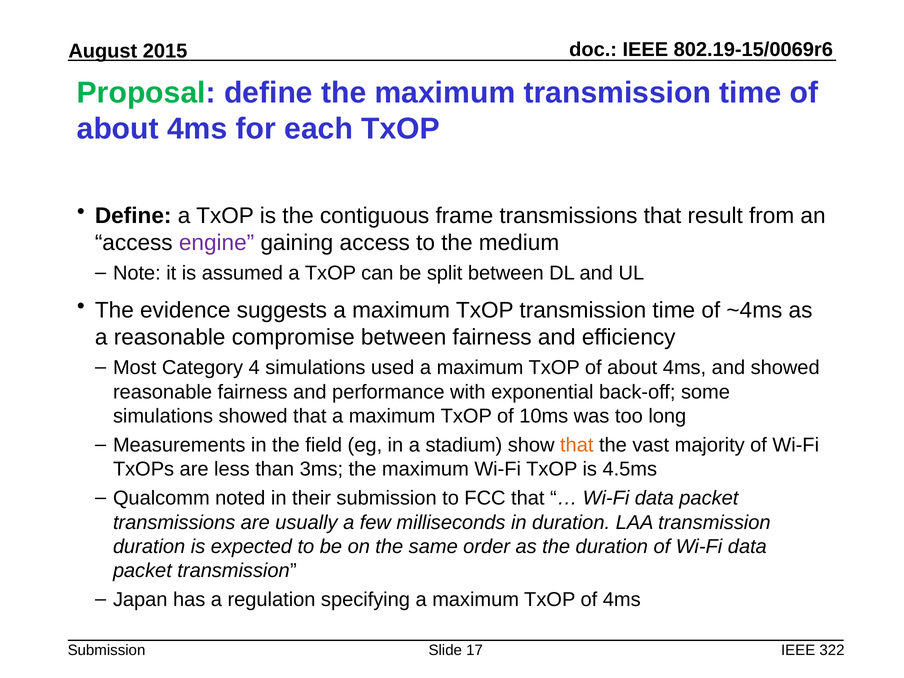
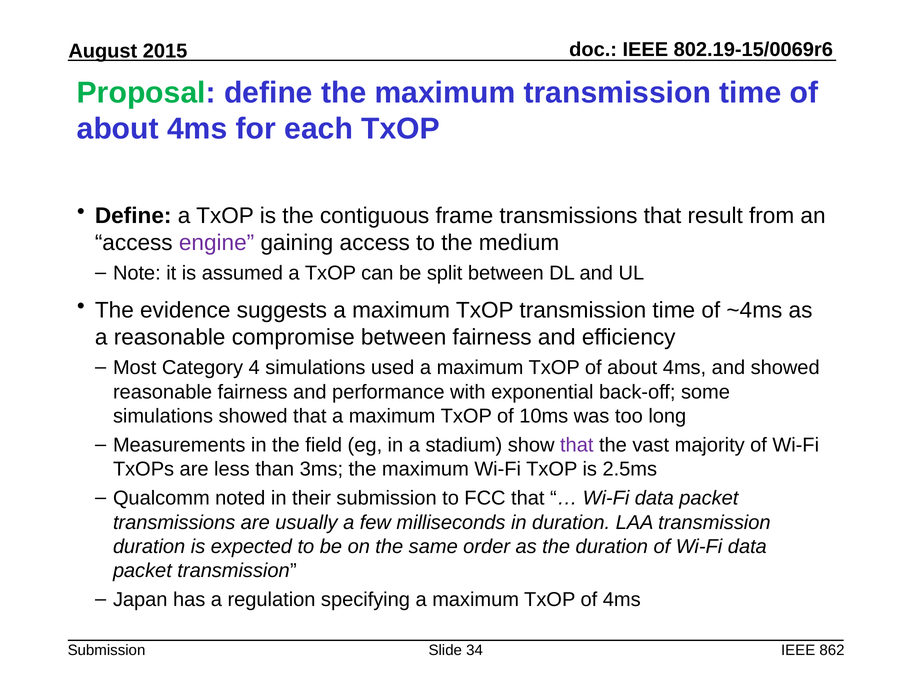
that colour: orange -> purple (577, 445)
4.5ms: 4.5ms -> 2.5ms (630, 469)
17: 17 -> 34 (475, 650)
322: 322 -> 862 (832, 650)
